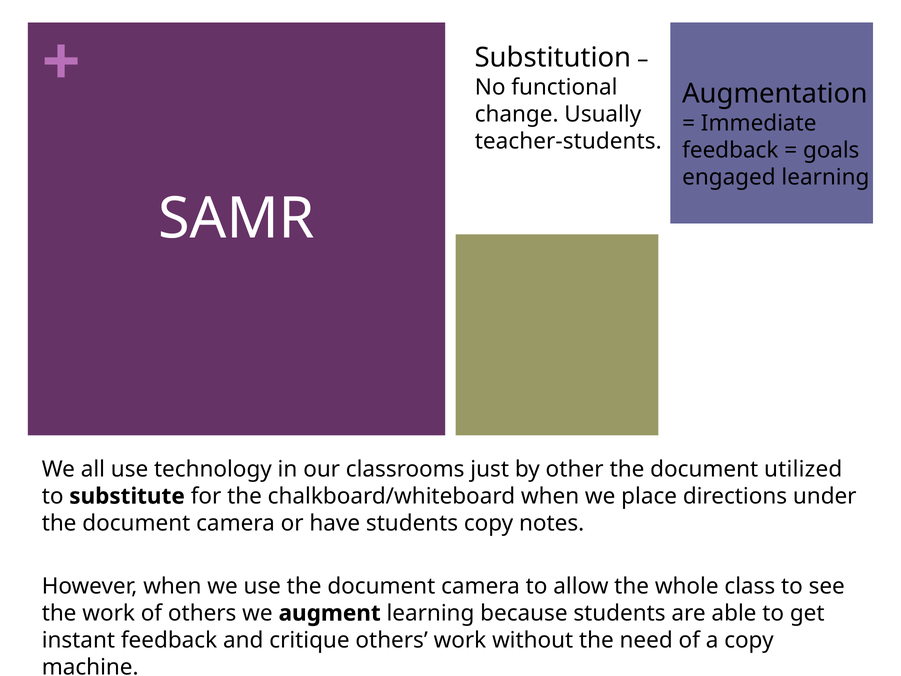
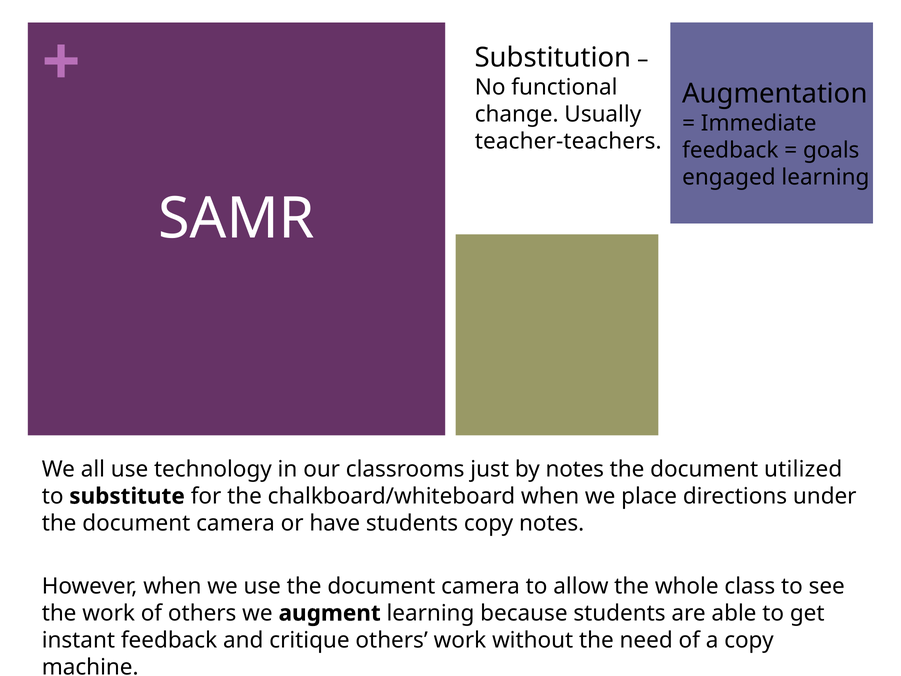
teacher-students: teacher-students -> teacher-teachers (568, 141)
by other: other -> notes (575, 469)
